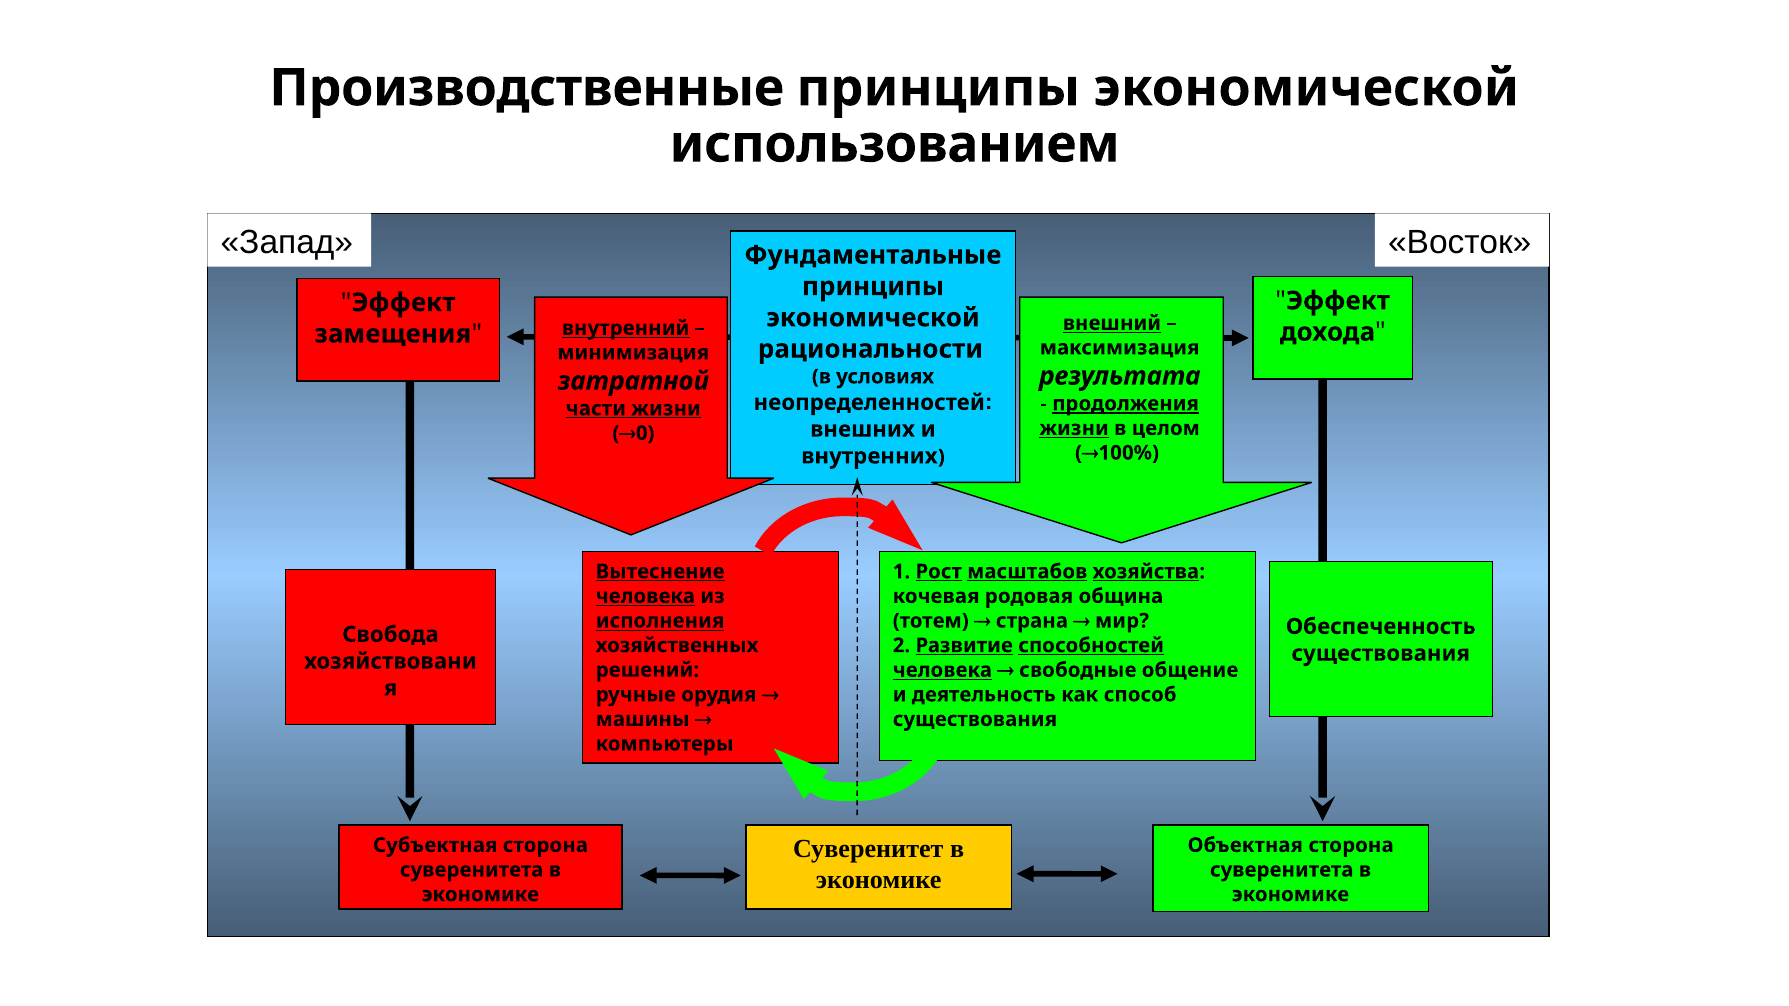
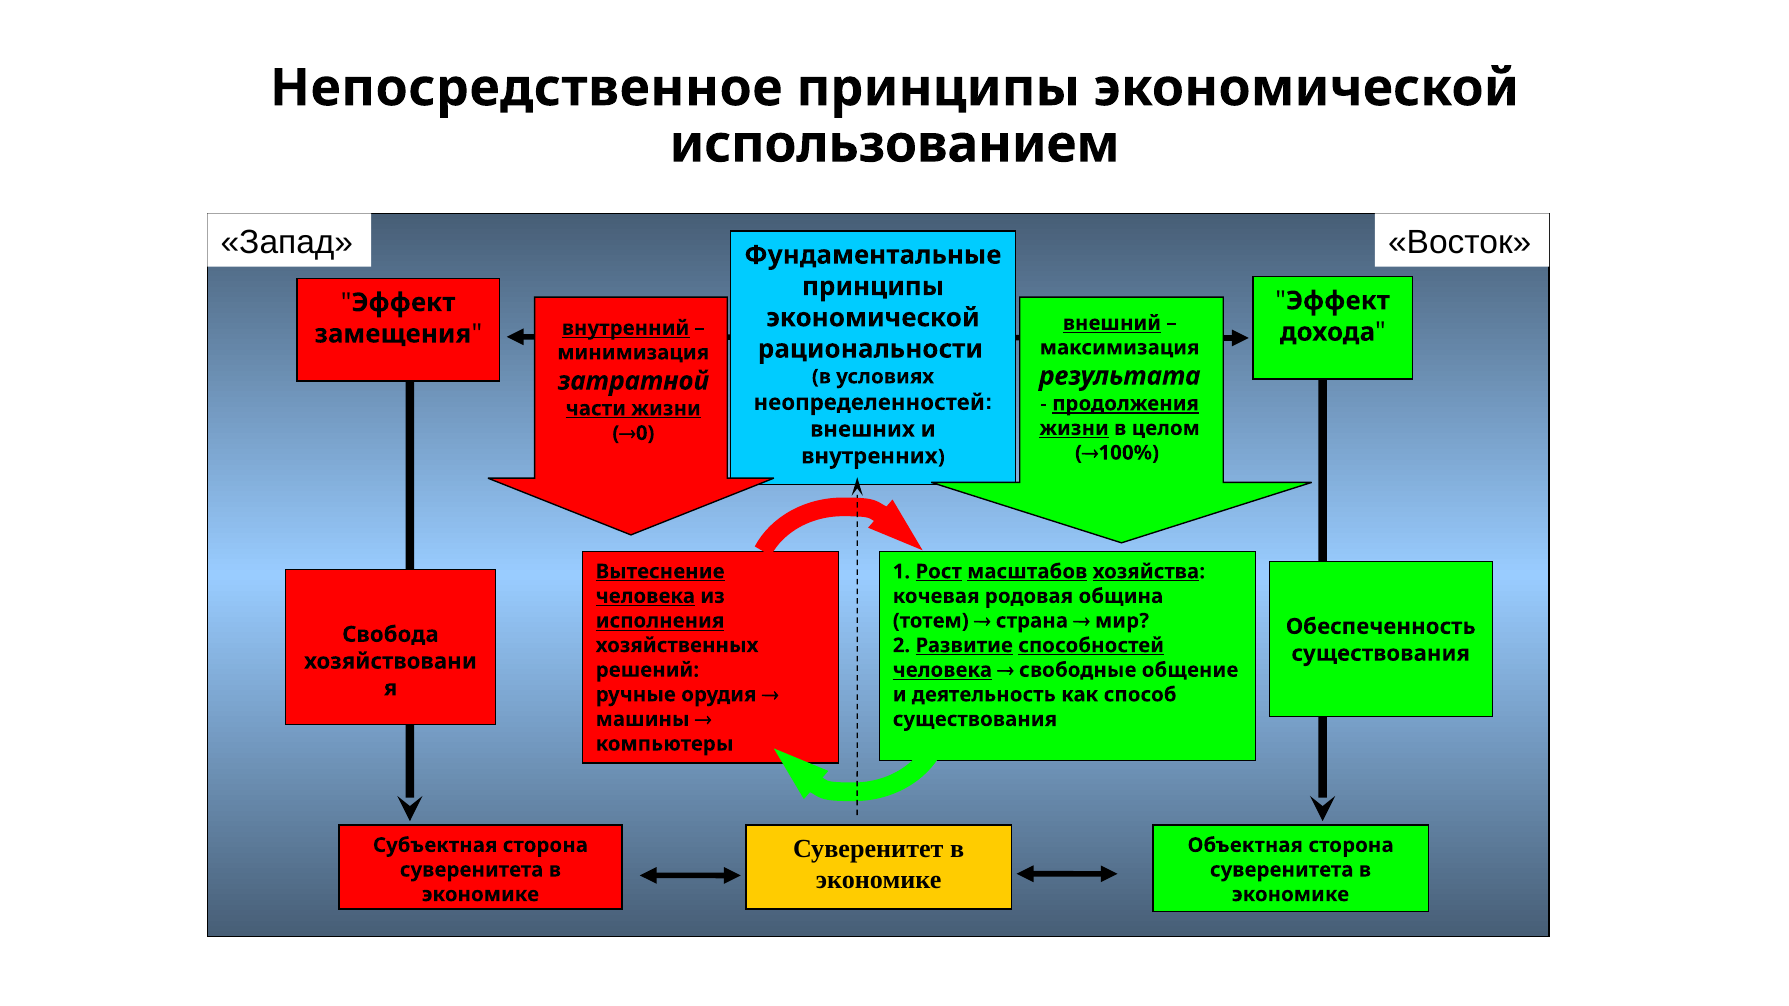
Производственные: Производственные -> Непосредственное (526, 88)
